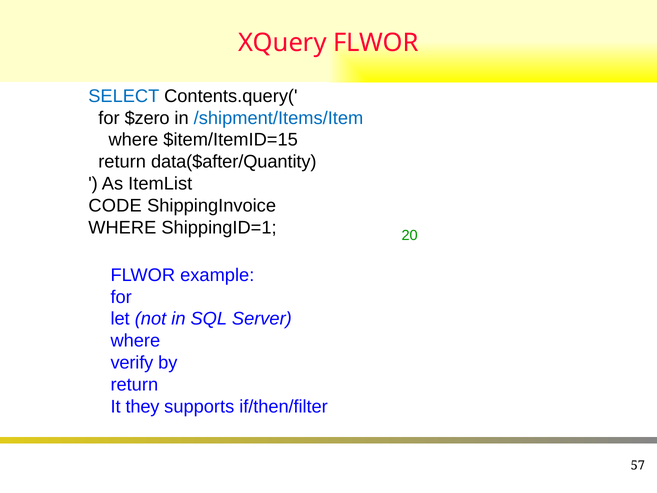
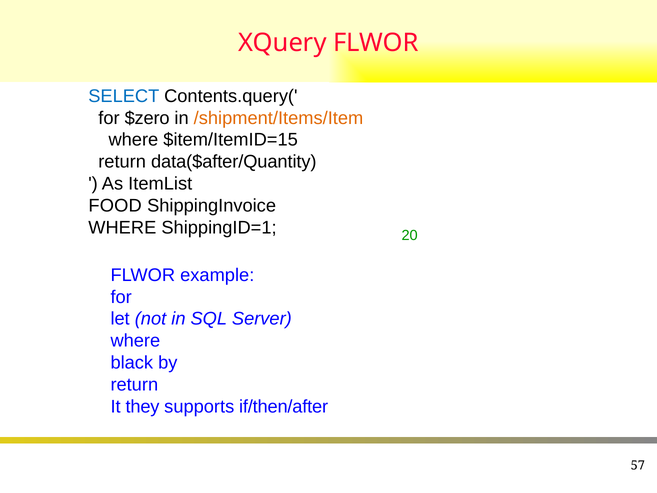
/shipment/Items/Item colour: blue -> orange (278, 118)
CODE: CODE -> FOOD (115, 206)
verify: verify -> black (132, 363)
if/then/filter: if/then/filter -> if/then/after (284, 406)
